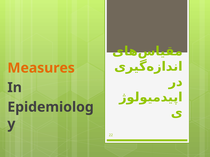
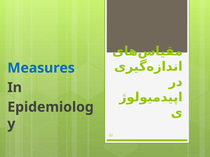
Measures colour: orange -> blue (41, 68)
